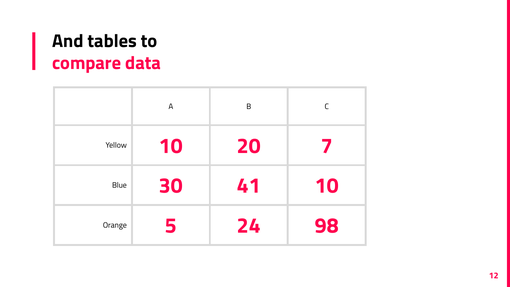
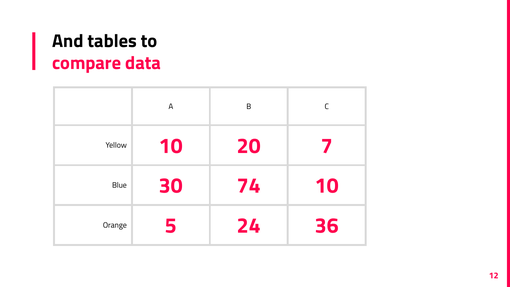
41: 41 -> 74 (249, 186)
98: 98 -> 36 (327, 226)
